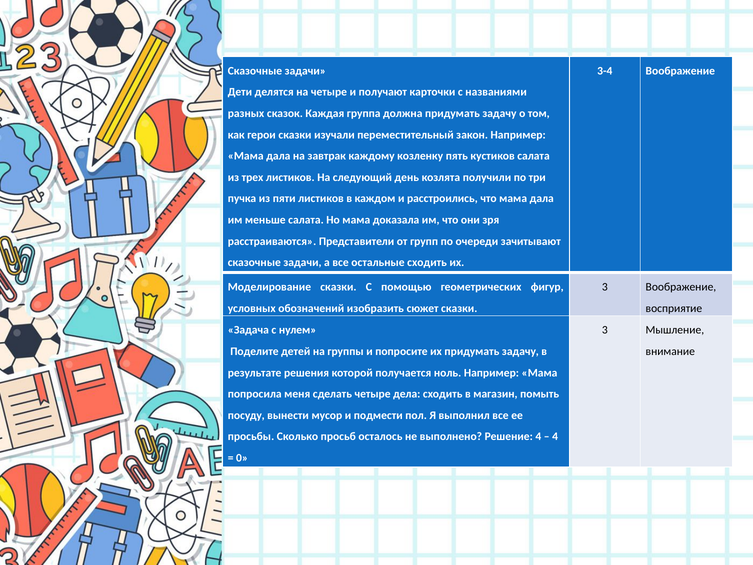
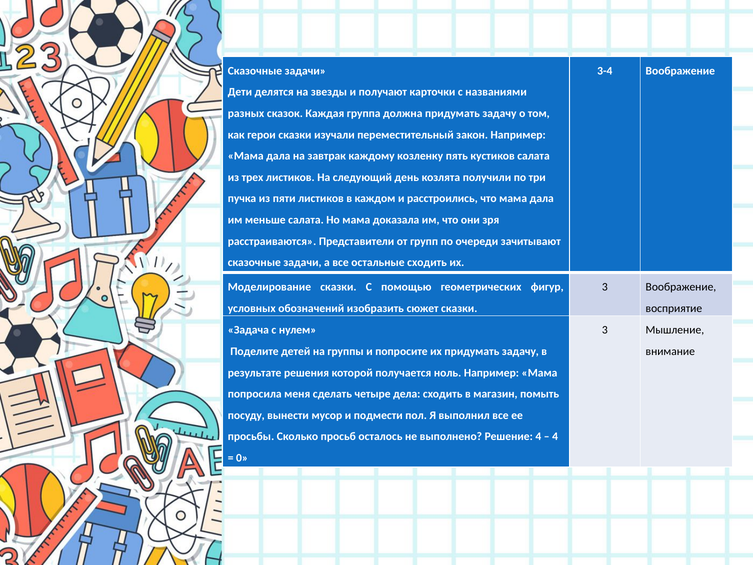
на четыре: четыре -> звезды (329, 92)
